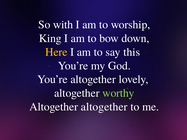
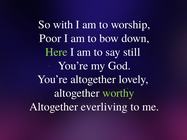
King: King -> Poor (50, 38)
Here colour: yellow -> light green (56, 52)
this: this -> still (132, 52)
Altogether altogether: altogether -> everliving (104, 107)
